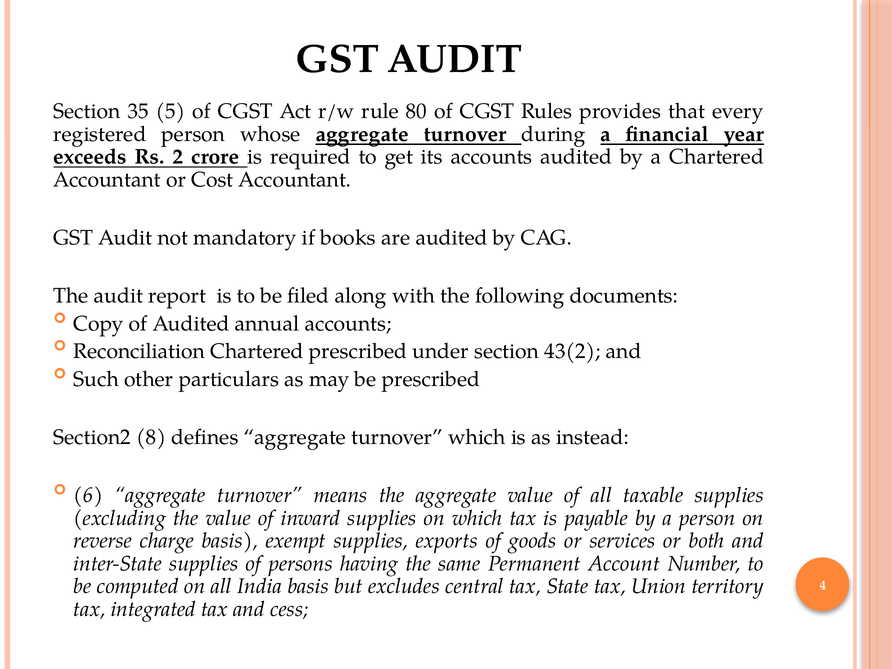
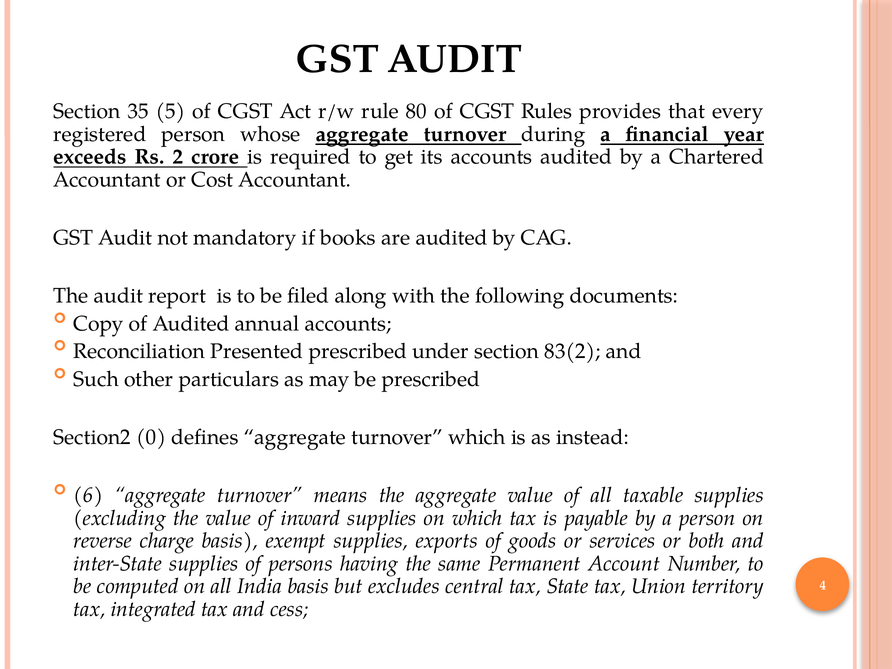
Reconciliation Chartered: Chartered -> Presented (257, 351)
43(2: 43(2 -> 83(2 (573, 351)
8: 8 -> 0 (151, 437)
